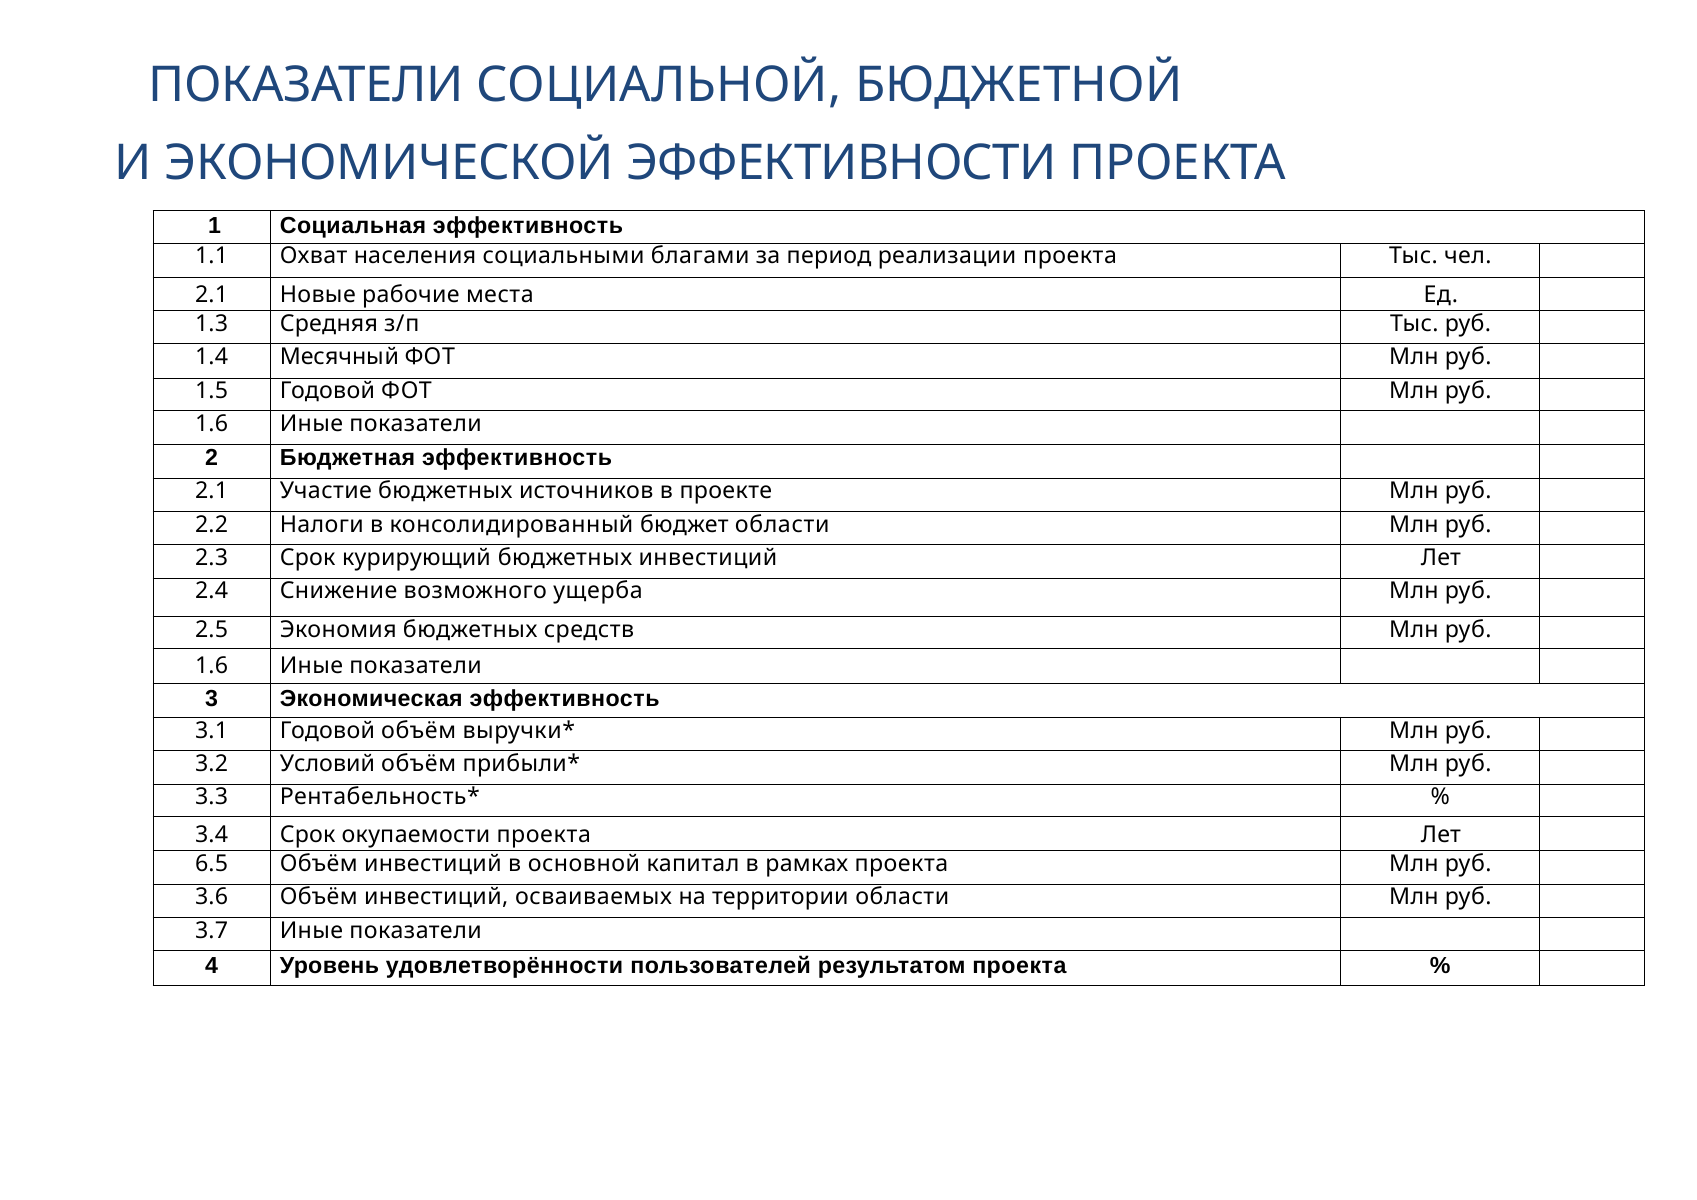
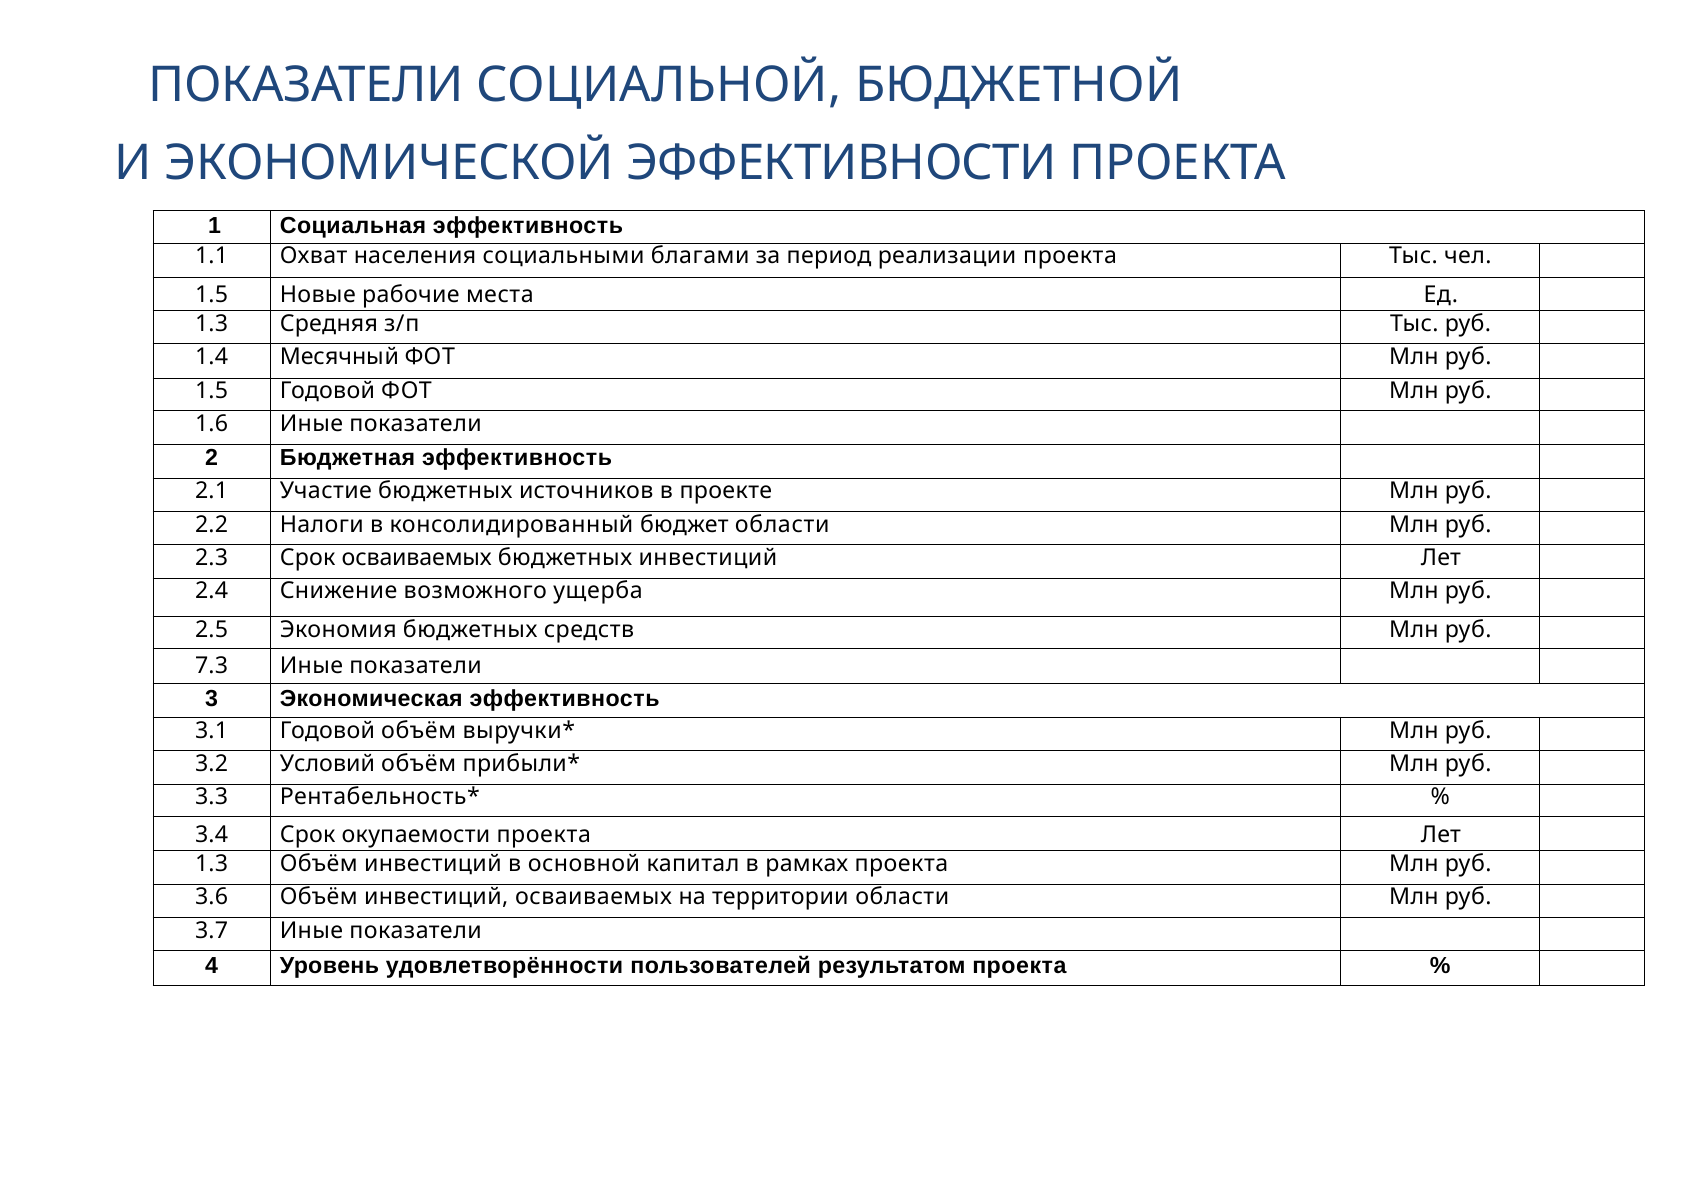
2.1: 2.1 -> 1.5 (212, 295)
Срок курирующий: курирующий -> осваиваемых (417, 558)
1.6: 1.6 -> 7.3 (212, 666)
6.5: 6.5 -> 1.3 (212, 864)
